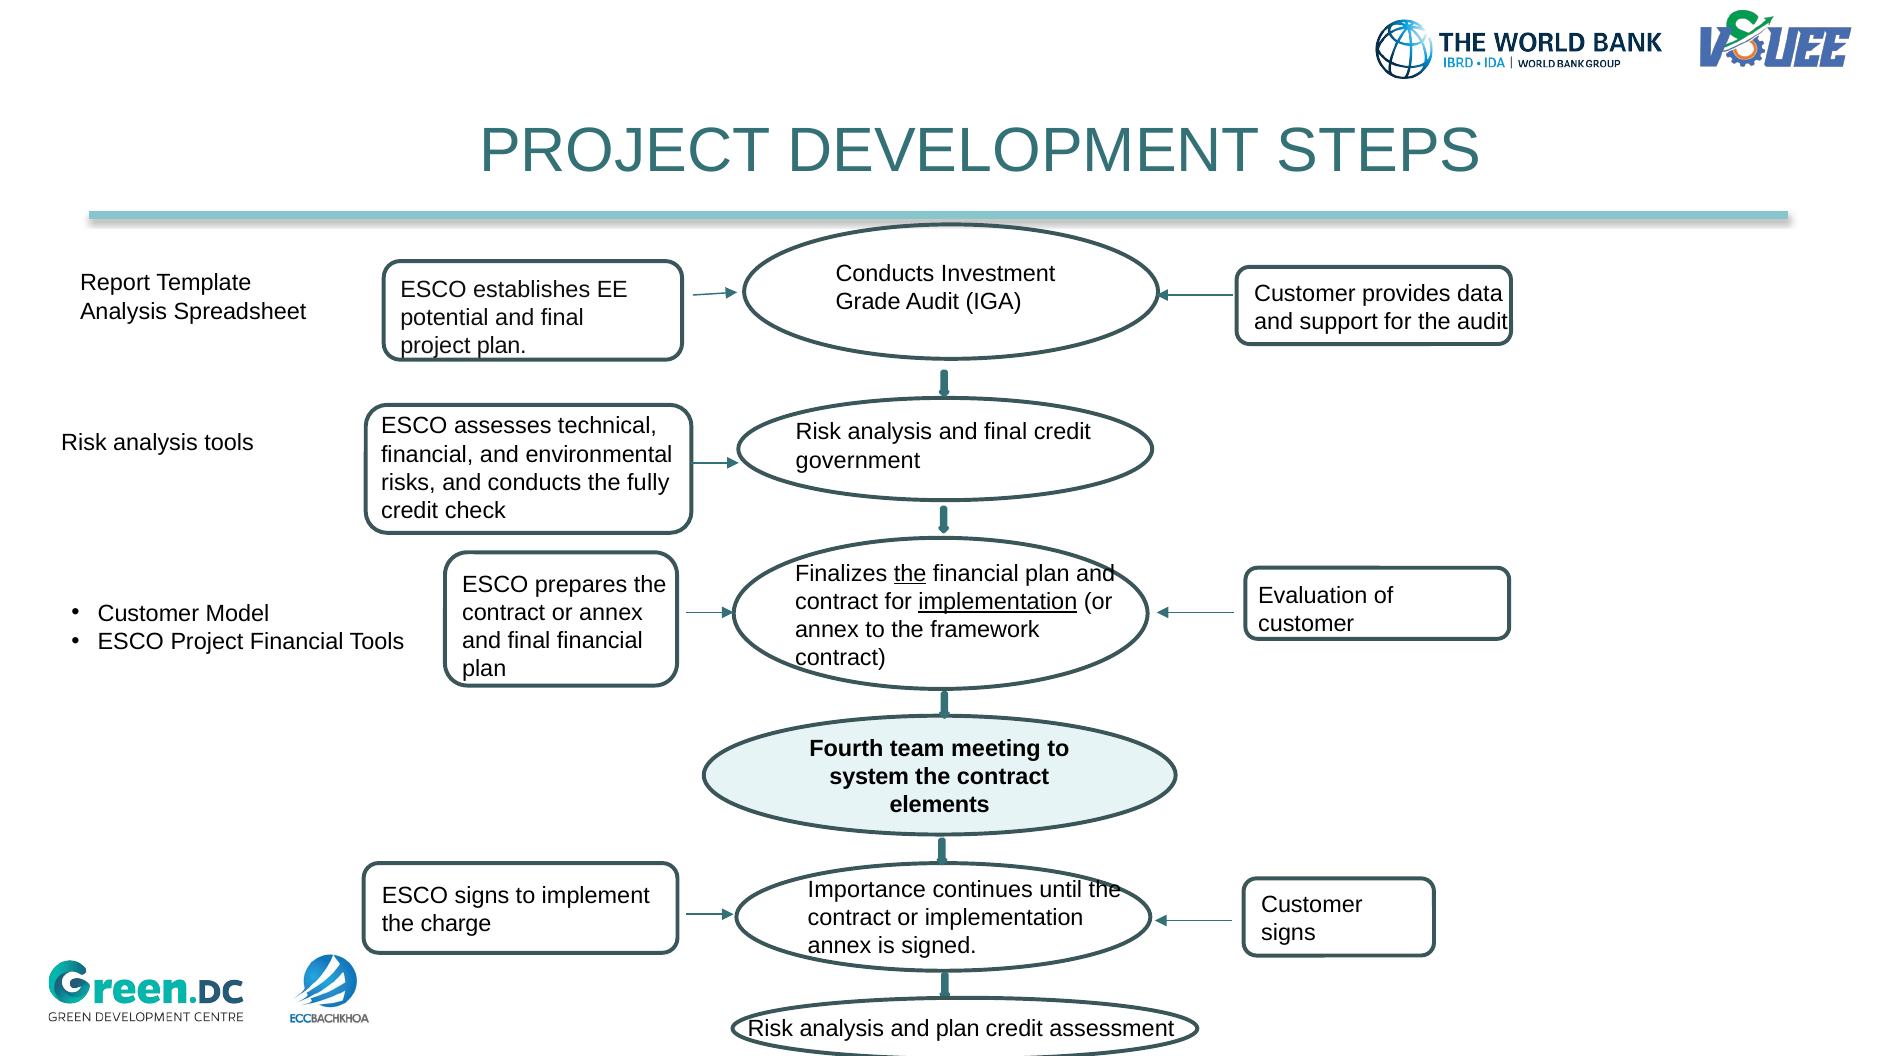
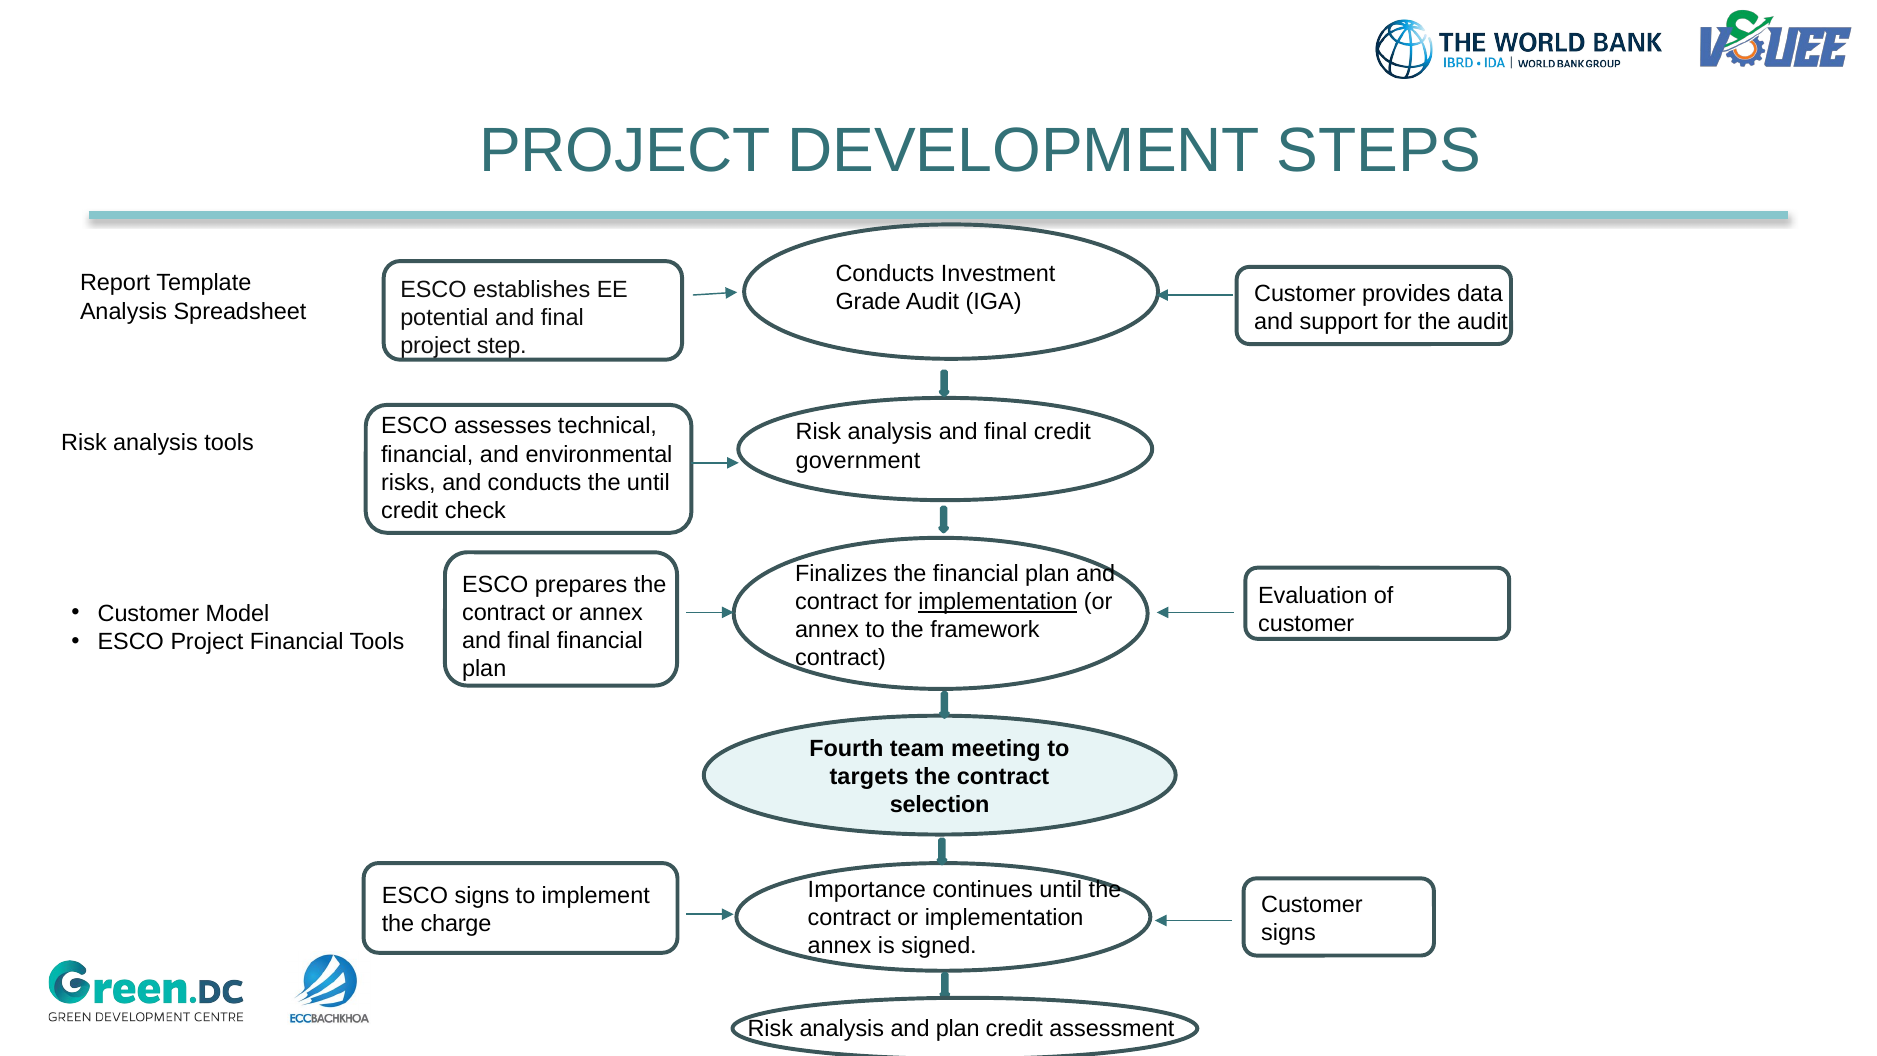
project plan: plan -> step (502, 346)
the fully: fully -> until (648, 482)
the underline: present -> none (910, 573)
system: system -> targets (869, 777)
elements: elements -> selection (940, 805)
